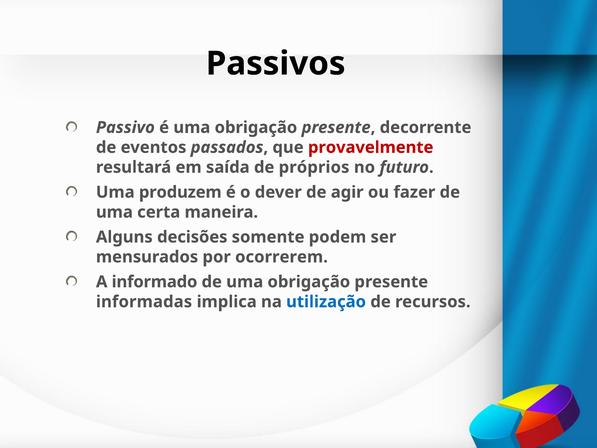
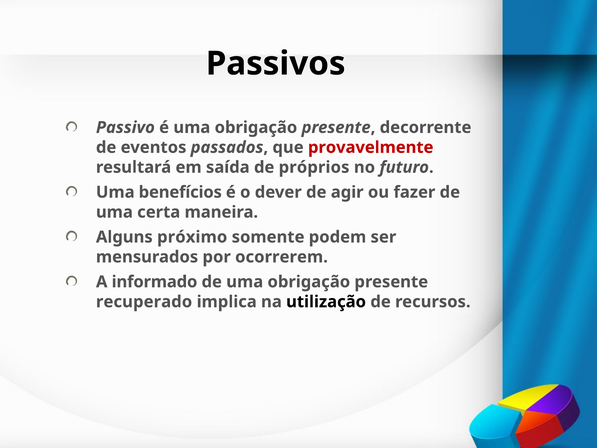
produzem: produzem -> benefícios (180, 192)
decisões: decisões -> próximo (192, 237)
informadas: informadas -> recuperado (144, 302)
utilização colour: blue -> black (326, 302)
